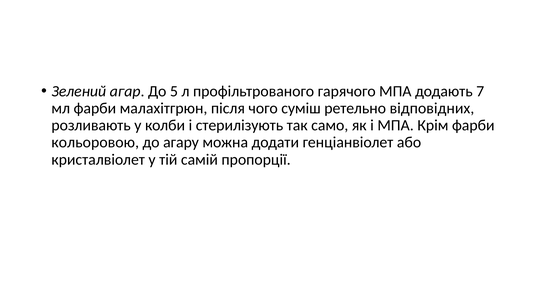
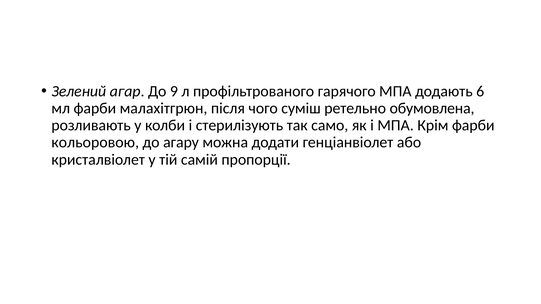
5: 5 -> 9 (174, 91)
7: 7 -> 6 (480, 91)
відповідних: відповідних -> обумовлена (432, 109)
